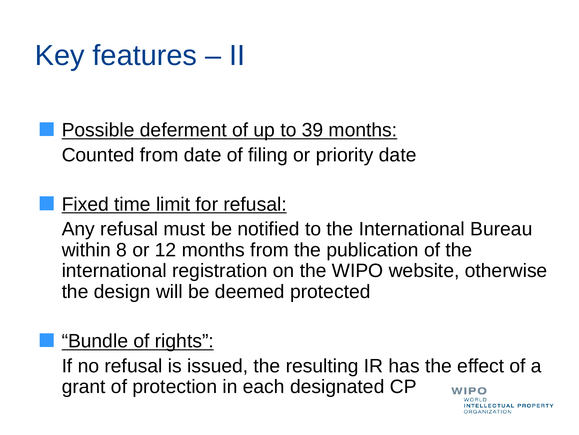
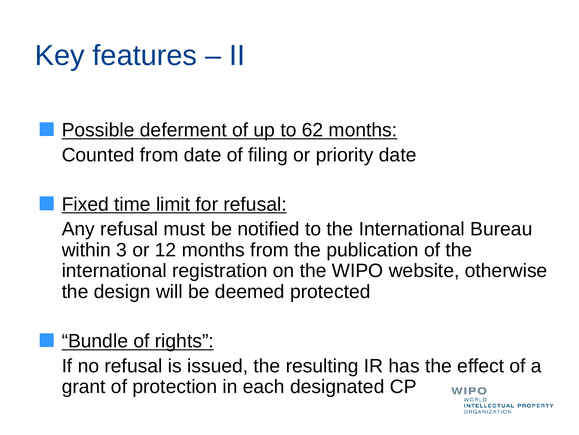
39: 39 -> 62 (313, 130)
8: 8 -> 3 (122, 250)
